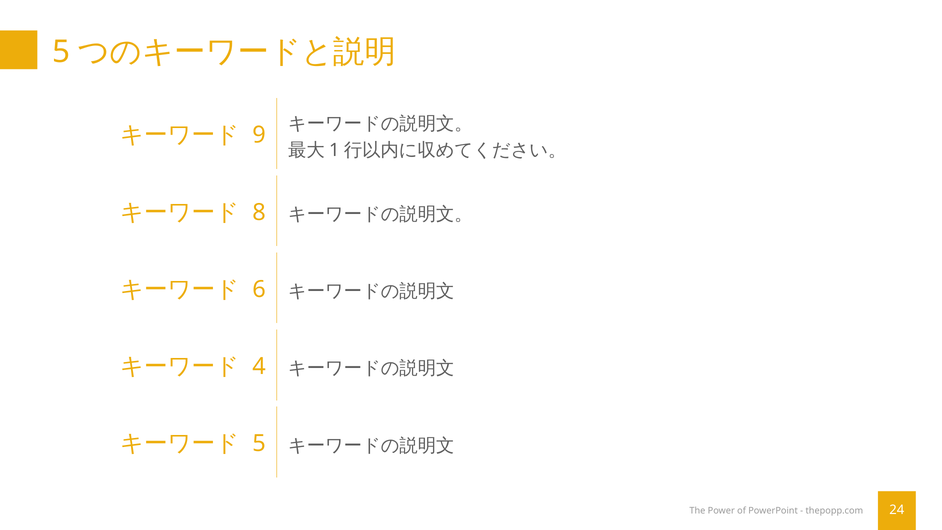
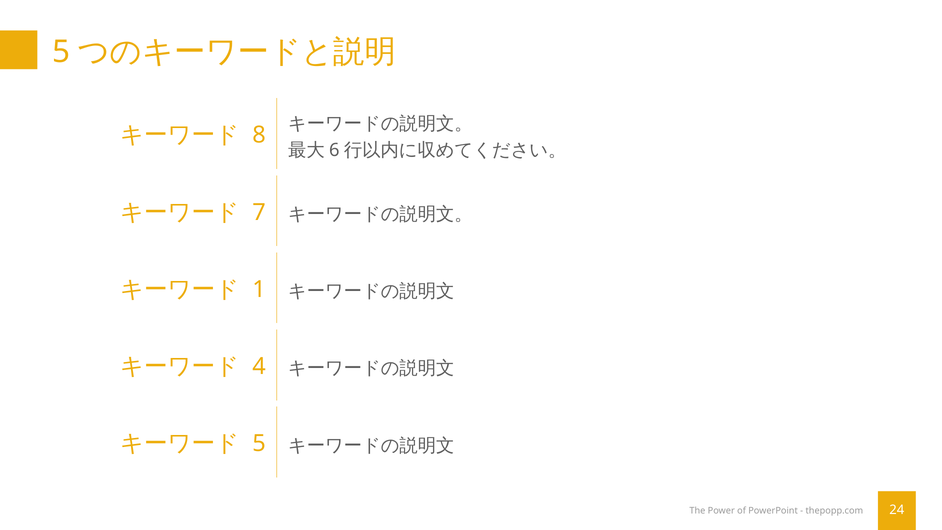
9: 9 -> 8 (259, 135)
1: 1 -> 6 (334, 150)
8: 8 -> 7 (259, 212)
6: 6 -> 1 (259, 289)
